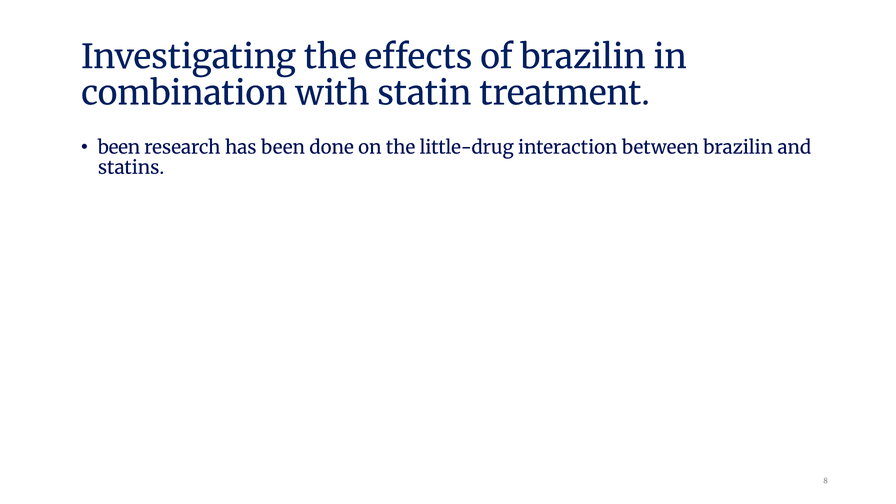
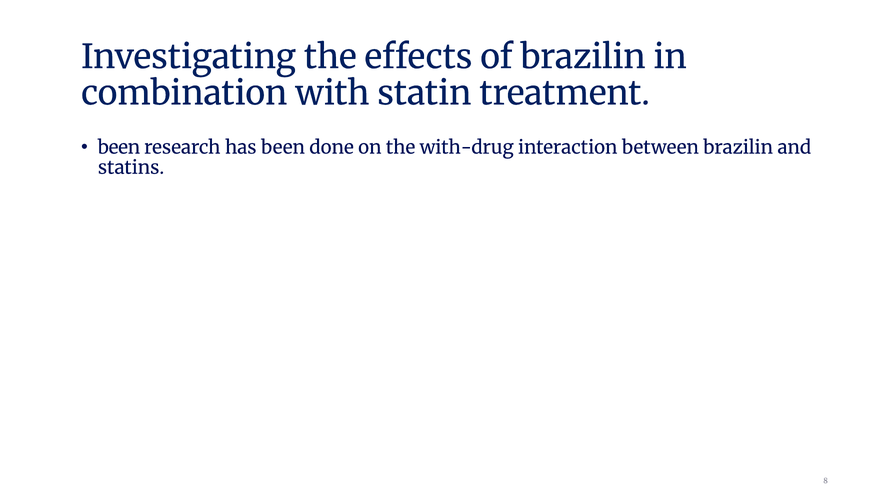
little-drug: little-drug -> with-drug (467, 147)
